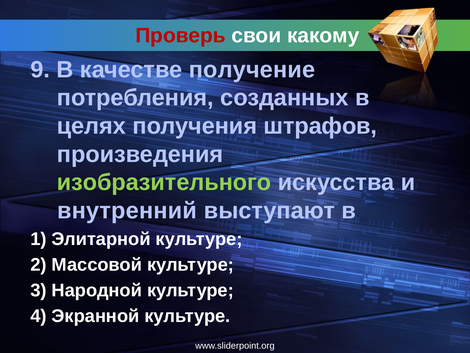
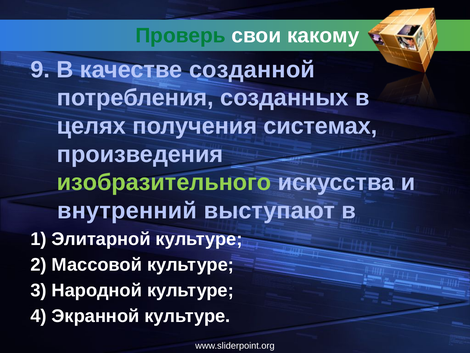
Проверь colour: red -> green (181, 35)
получение: получение -> созданной (252, 69)
штрафов: штрафов -> системах (320, 126)
